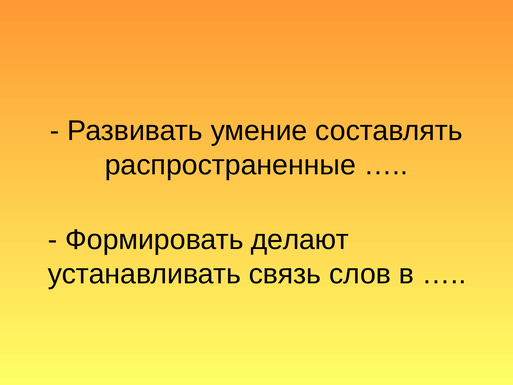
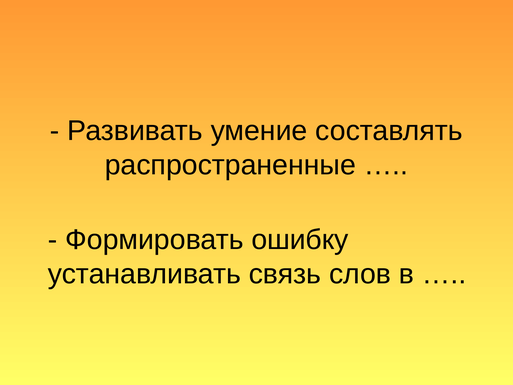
делают: делают -> ошибку (300, 240)
